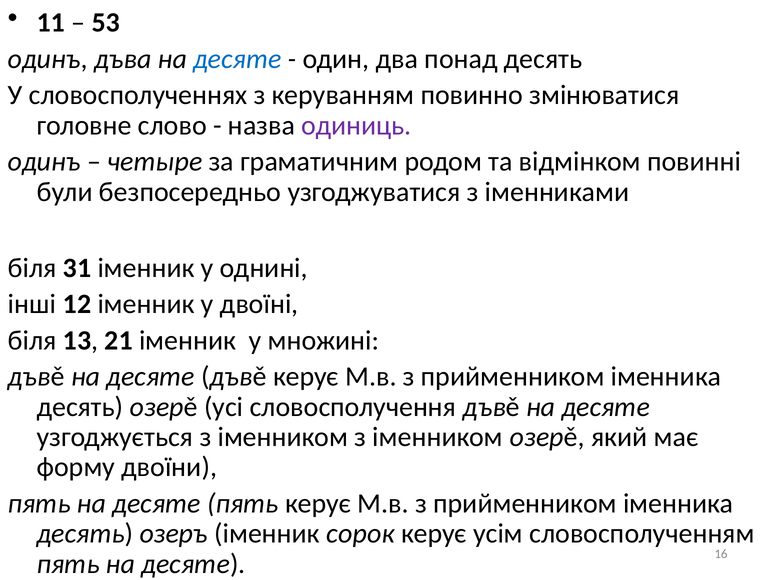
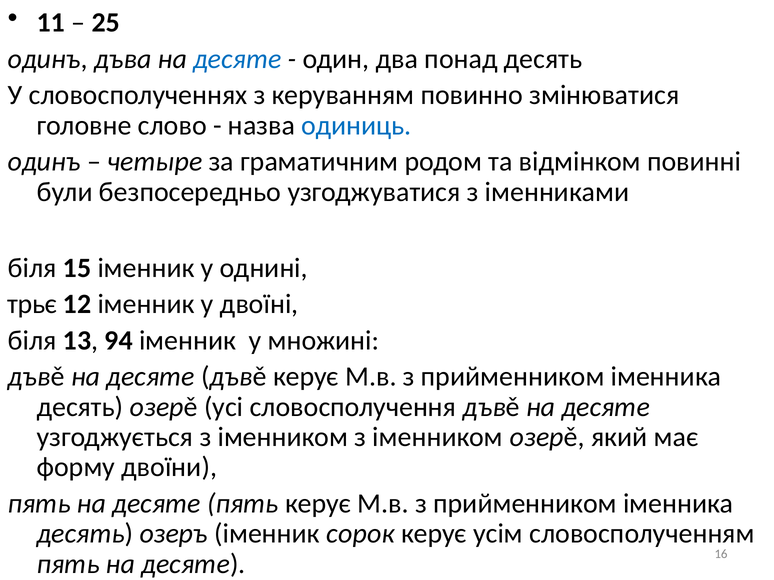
53: 53 -> 25 (106, 23)
одиниць colour: purple -> blue (356, 125)
31: 31 -> 15 (77, 268)
інші: інші -> трьє (32, 304)
21: 21 -> 94 (119, 341)
